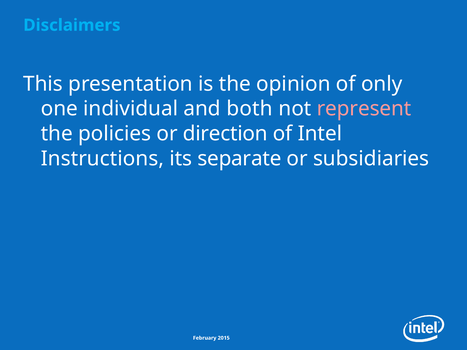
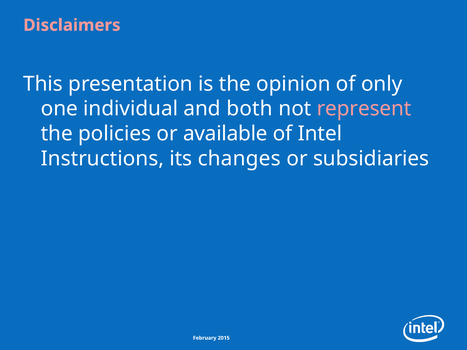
Disclaimers colour: light blue -> pink (72, 25)
direction: direction -> available (225, 134)
separate: separate -> changes (239, 159)
